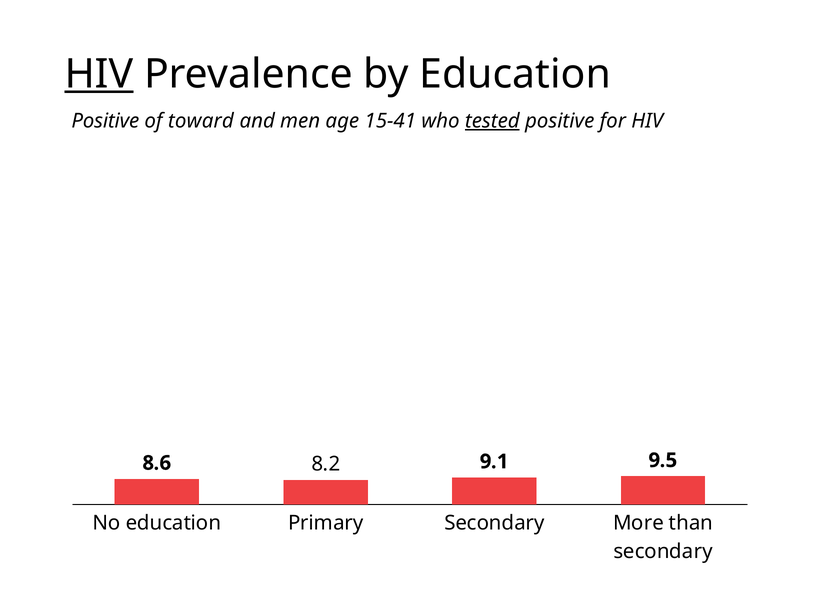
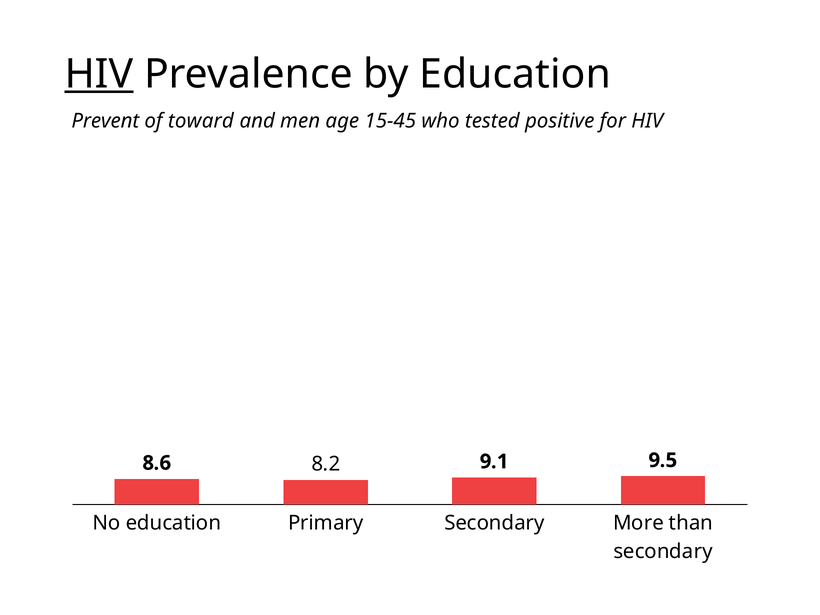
Positive: Positive -> Prevent (105, 121)
15-41: 15-41 -> 15-45 (390, 121)
tested underline: present -> none (492, 121)
